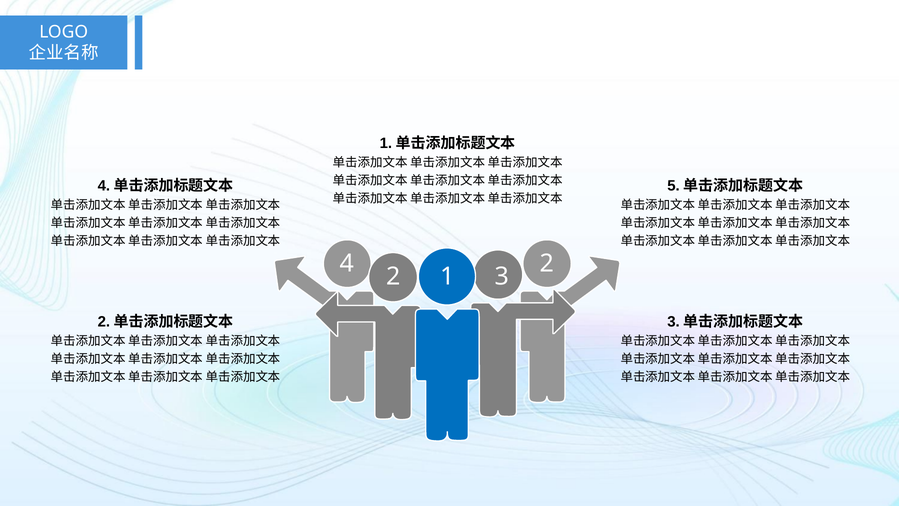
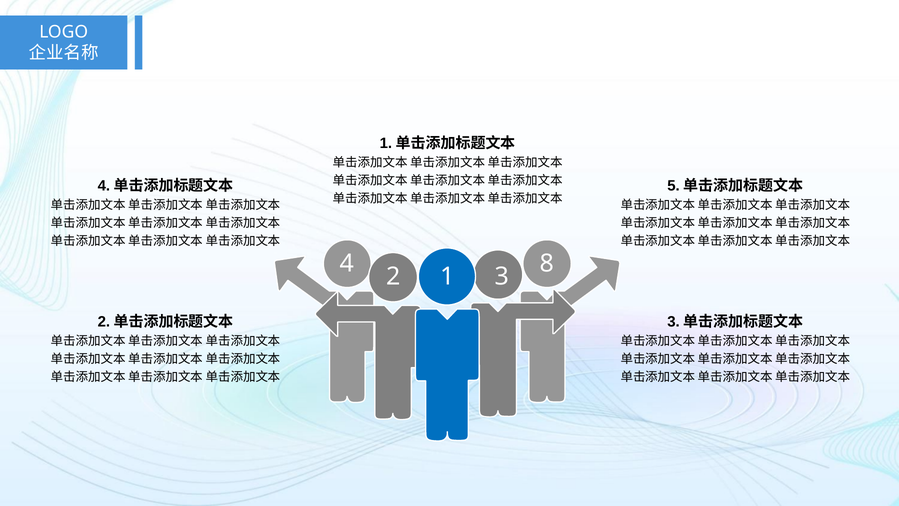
4 2: 2 -> 8 (547, 263)
